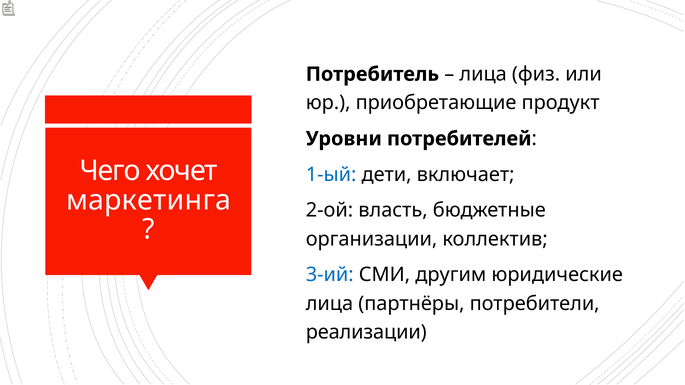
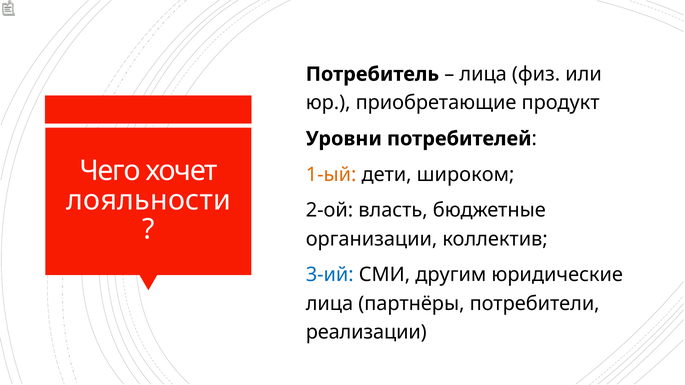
1-ый colour: blue -> orange (331, 175)
включает: включает -> широком (466, 175)
маркетинга: маркетинга -> лояльности (149, 200)
